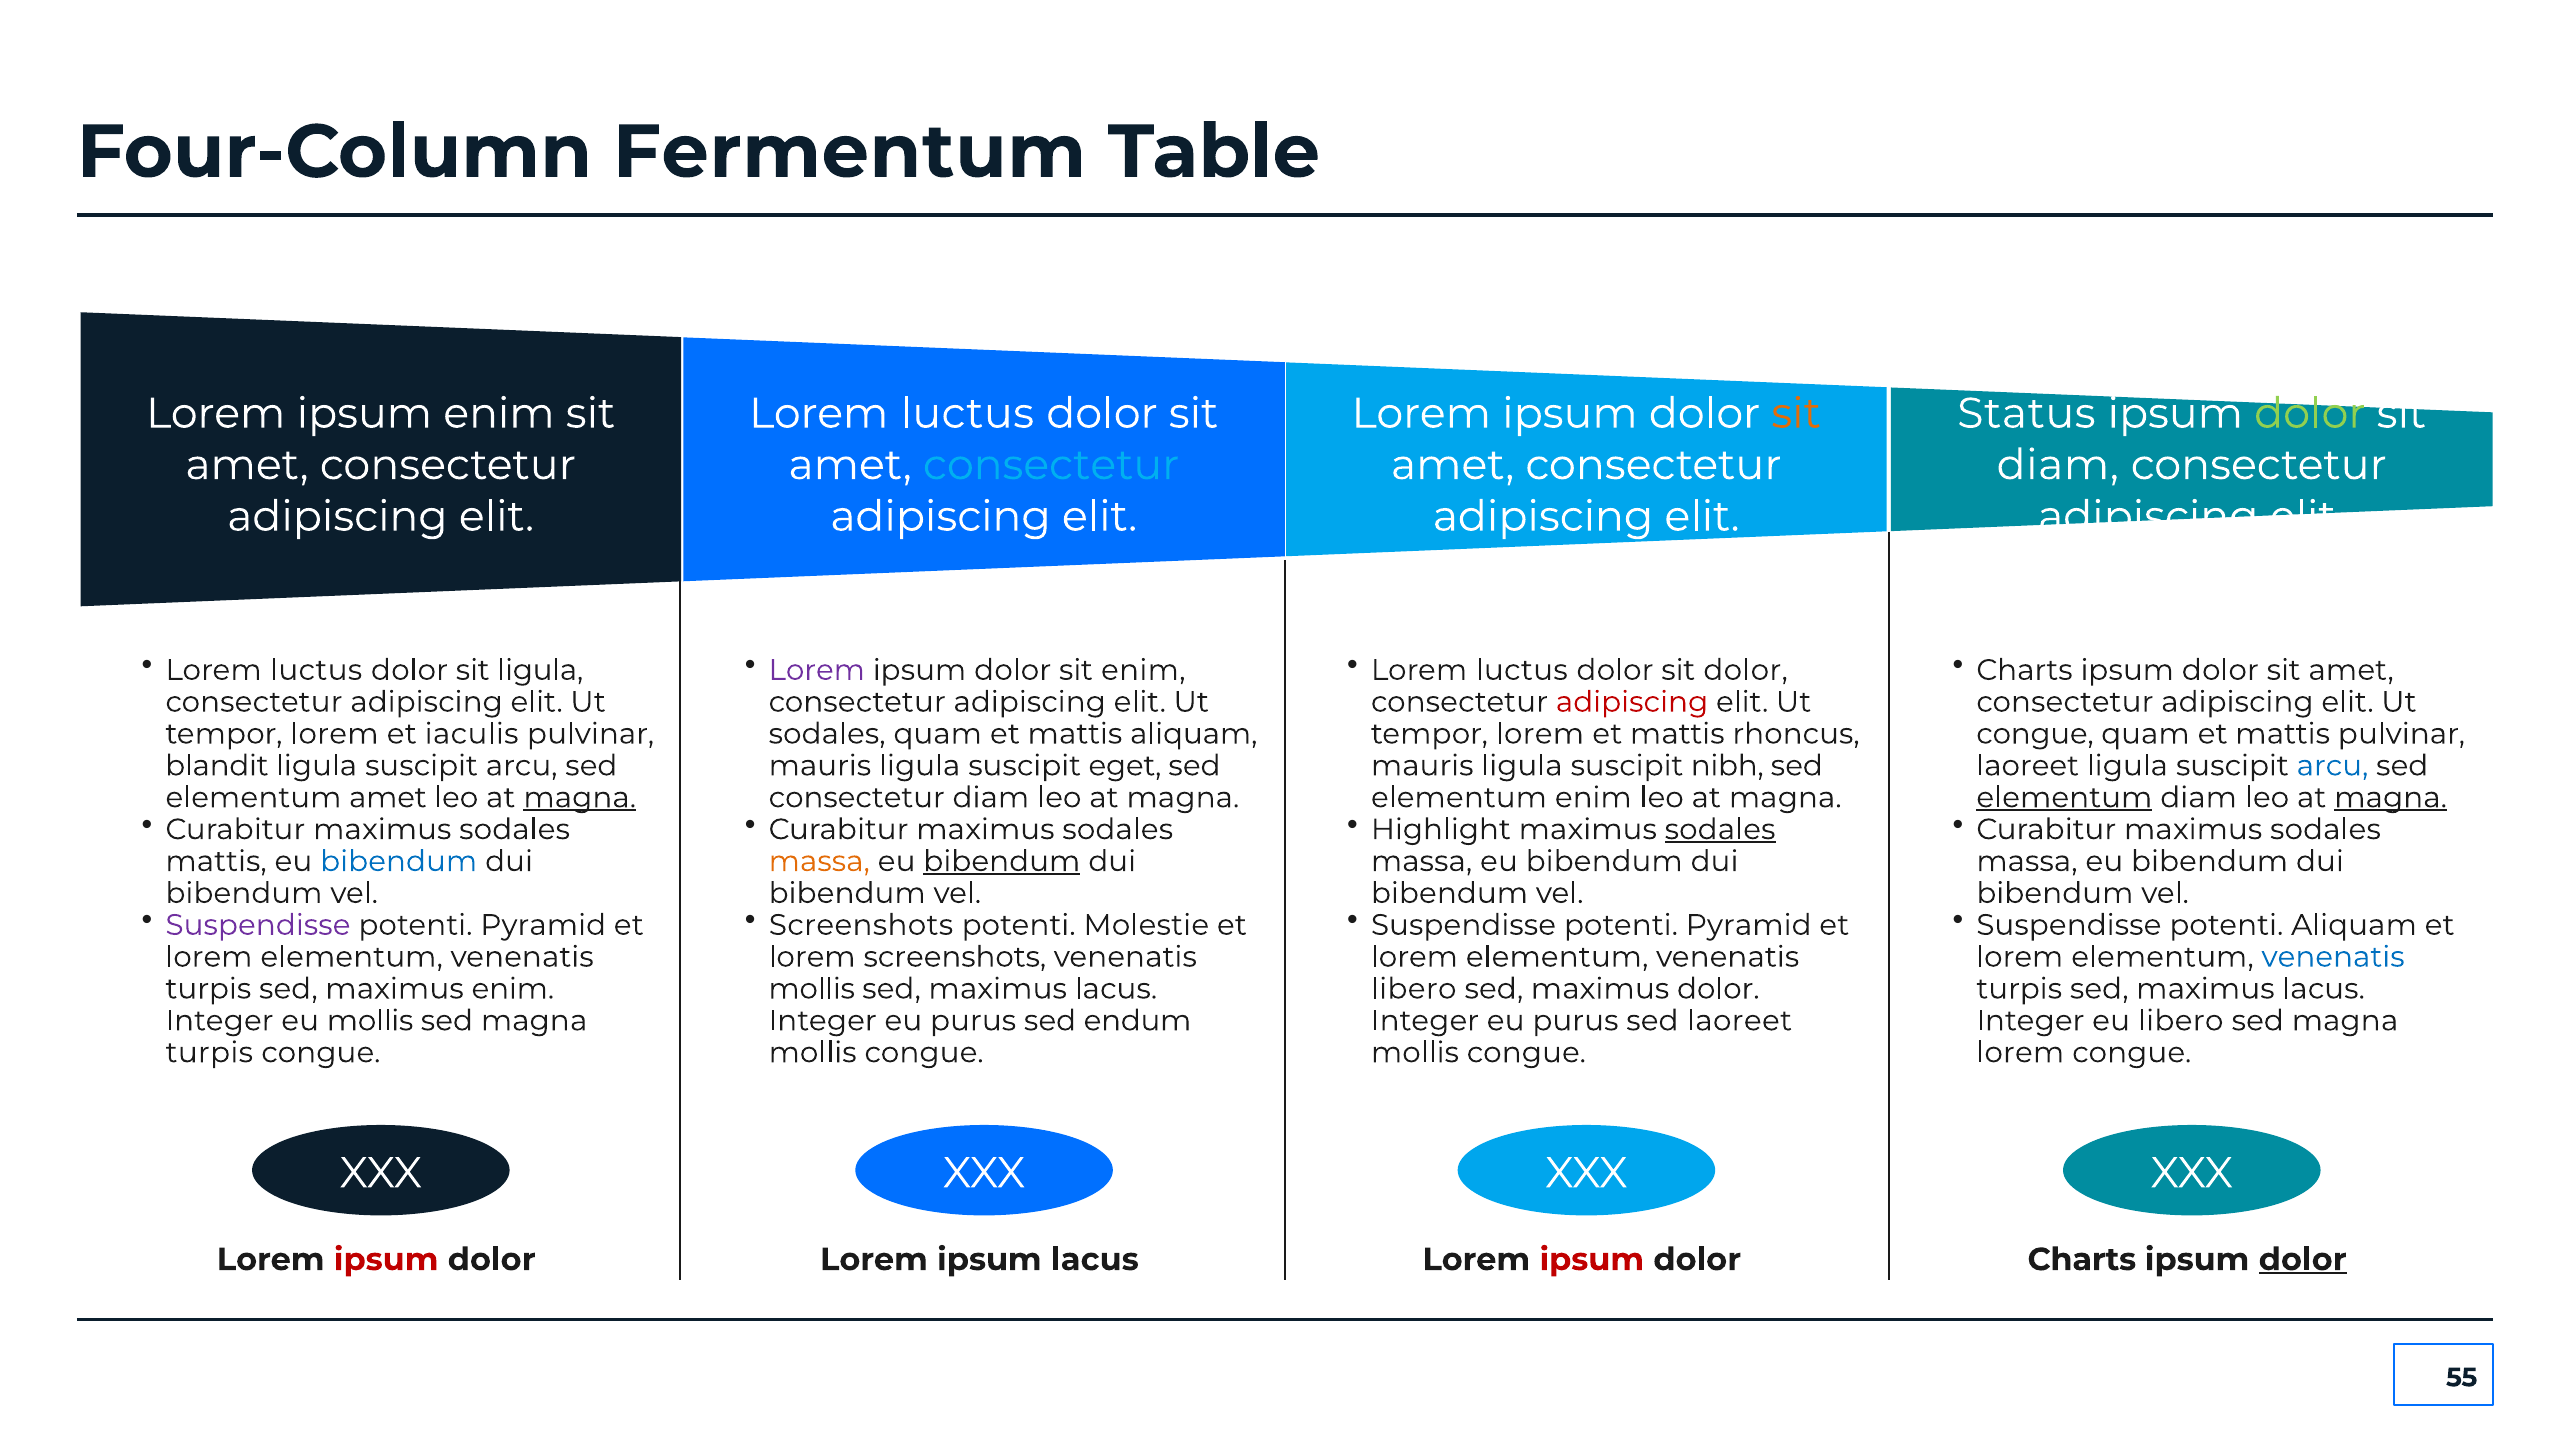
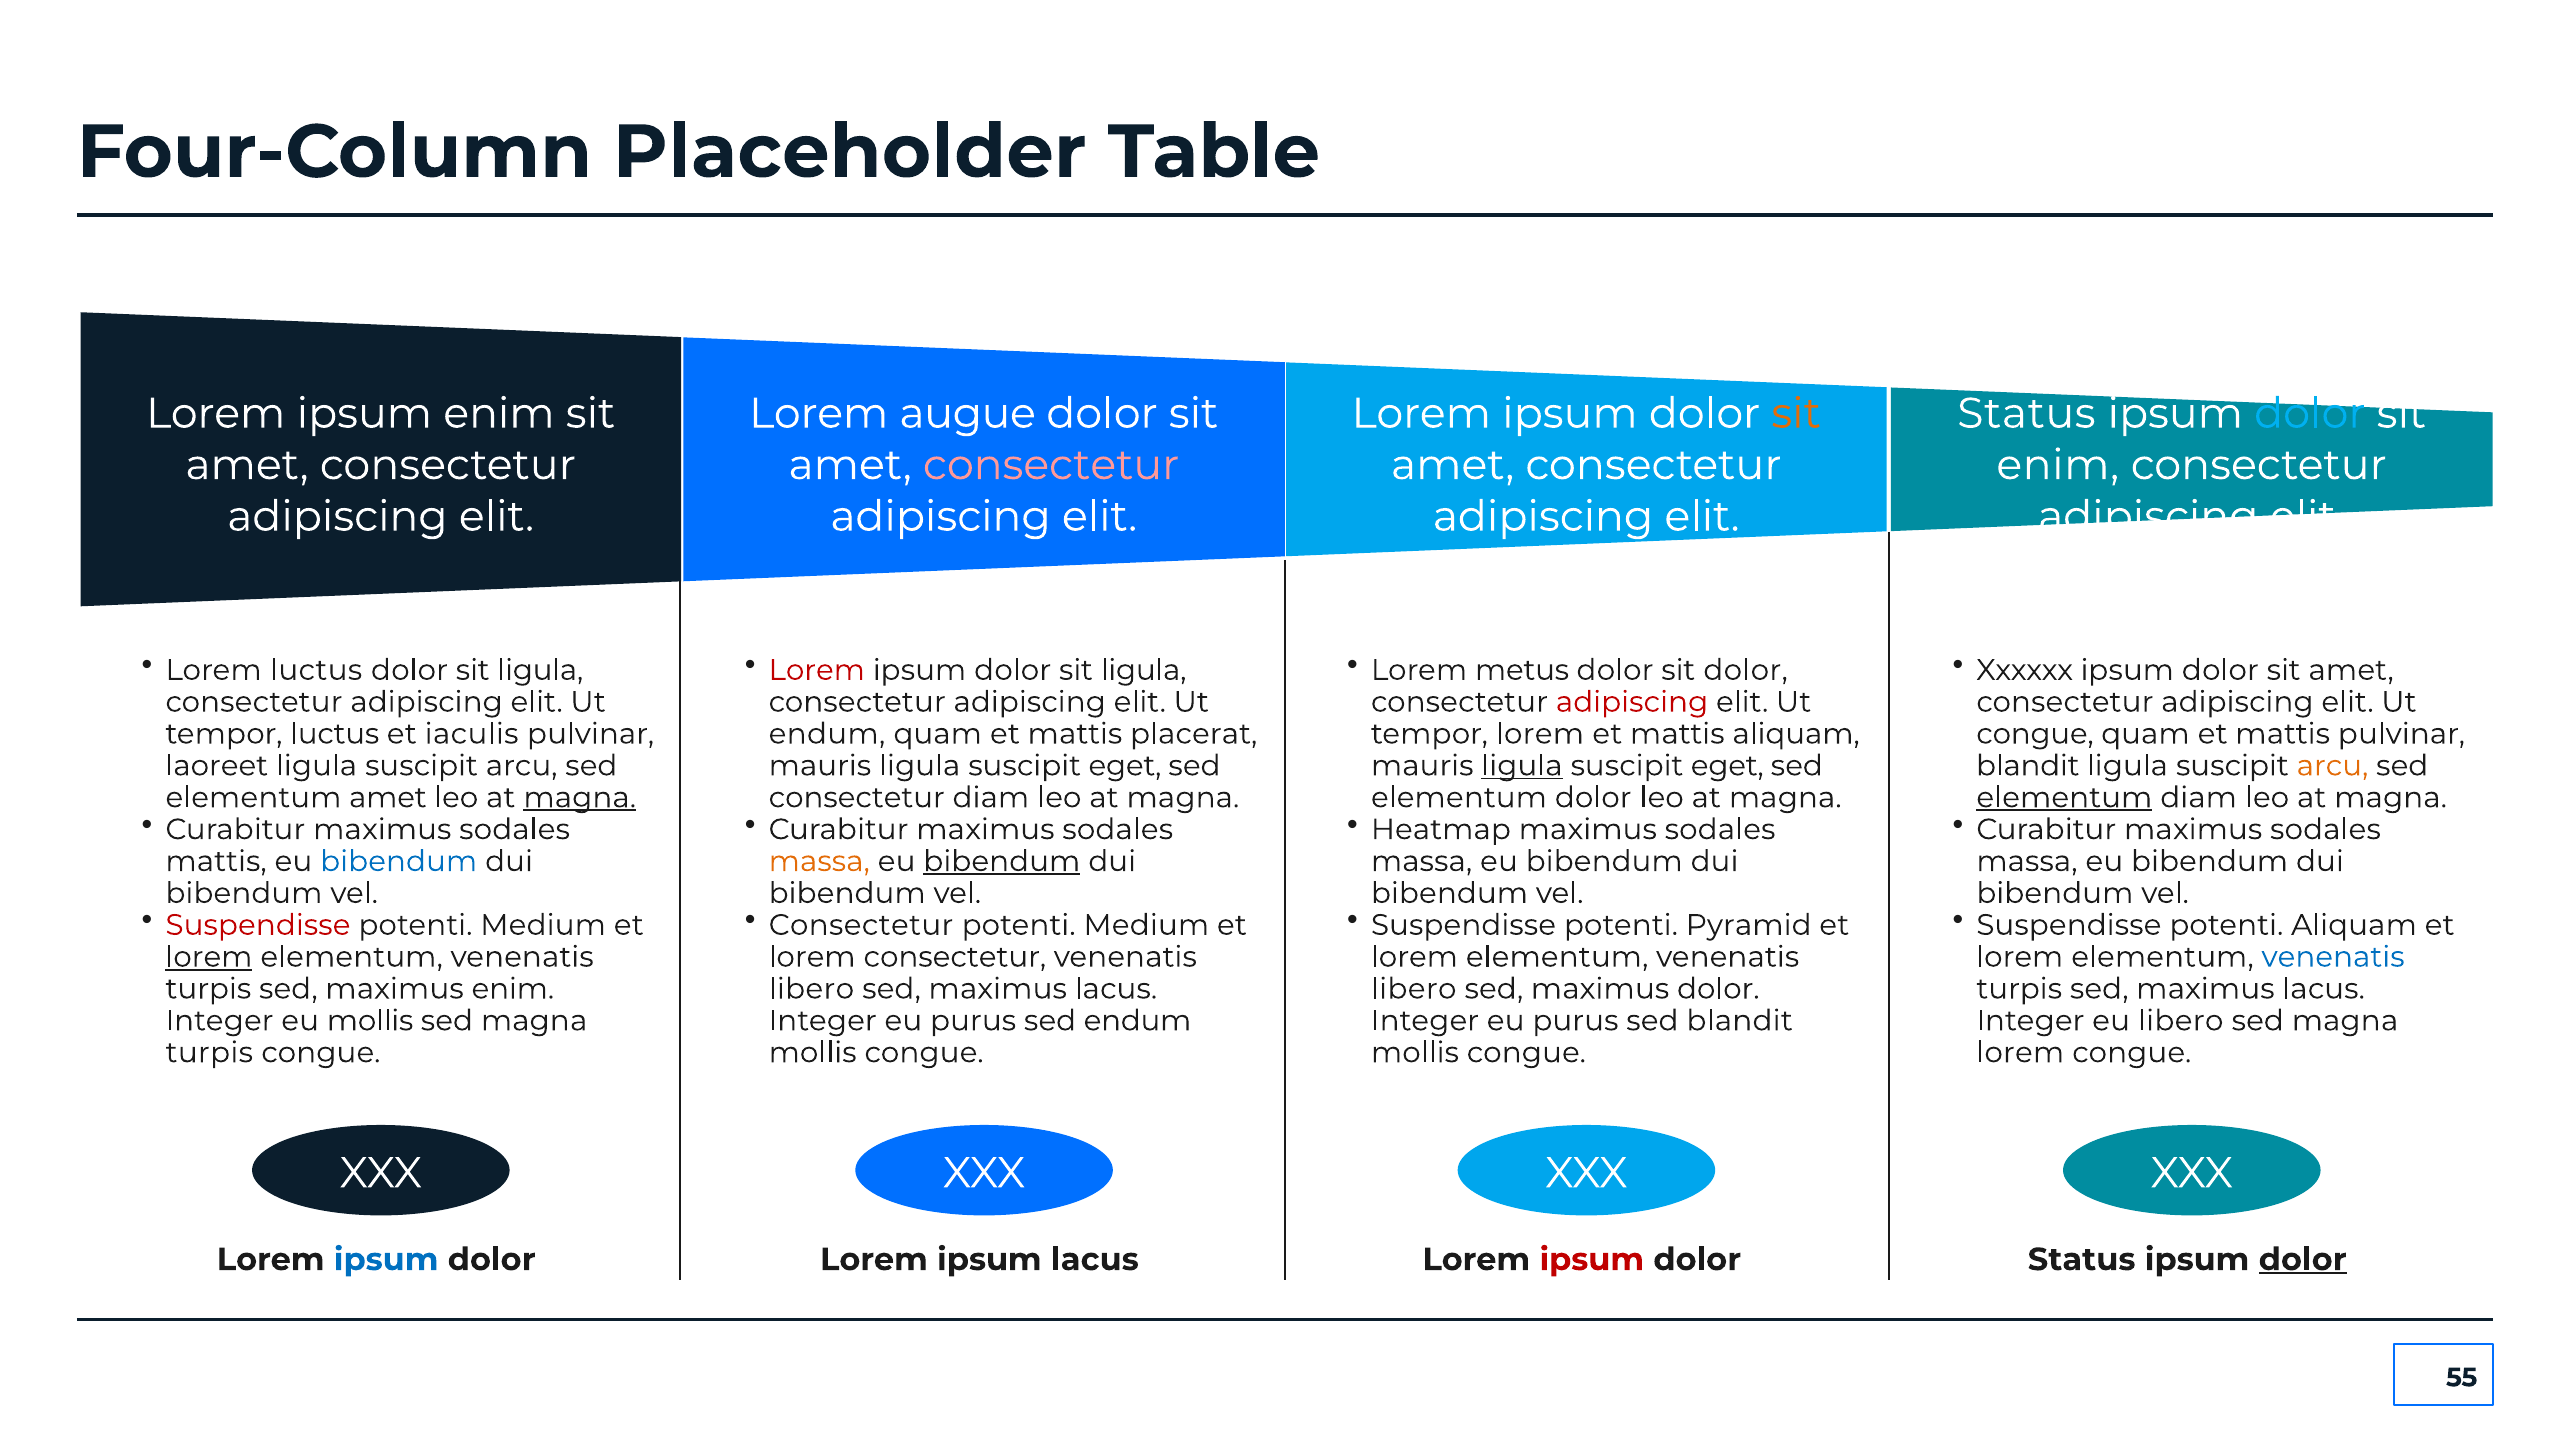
Fermentum: Fermentum -> Placeholder (850, 152)
luctus: luctus -> augue (968, 414)
dolor colour: light green -> light blue (2310, 414)
consectetur colour: light blue -> pink (1051, 465)
diam: diam -> enim (2058, 465)
Lorem colour: purple -> red (817, 670)
ipsum dolor sit enim: enim -> ligula (1144, 670)
luctus: luctus -> metus (1522, 670)
Charts: Charts -> Xxxxxx (2025, 670)
lorem: lorem -> luctus (335, 734)
sodales: sodales -> endum (827, 734)
mattis aliquam: aliquam -> placerat (1194, 734)
mattis rhoncus: rhoncus -> aliquam (1796, 734)
blandit: blandit -> laoreet (217, 766)
ligula underline: none -> present (1522, 766)
nibh: nibh -> eget (1727, 766)
laoreet: laoreet -> blandit (2028, 766)
arcu colour: blue -> orange (2332, 766)
elementum enim: enim -> dolor (1593, 798)
magna underline: present -> none (2391, 798)
Highlight: Highlight -> Heatmap (1441, 829)
sodales underline: present -> none (1720, 829)
Suspendisse colour: purple -> red (258, 925)
Pyramid: Pyramid -> Medium (543, 925)
Screenshots: Screenshots -> Consectetur (861, 925)
Molestie: Molestie -> Medium (1146, 925)
lorem underline: none -> present (209, 957)
lorem screenshots: screenshots -> consectetur (955, 957)
mollis: mollis -> libero (811, 989)
sed laoreet: laoreet -> blandit (1740, 1021)
ipsum colour: red -> blue (386, 1260)
Charts: Charts -> Status (2082, 1260)
